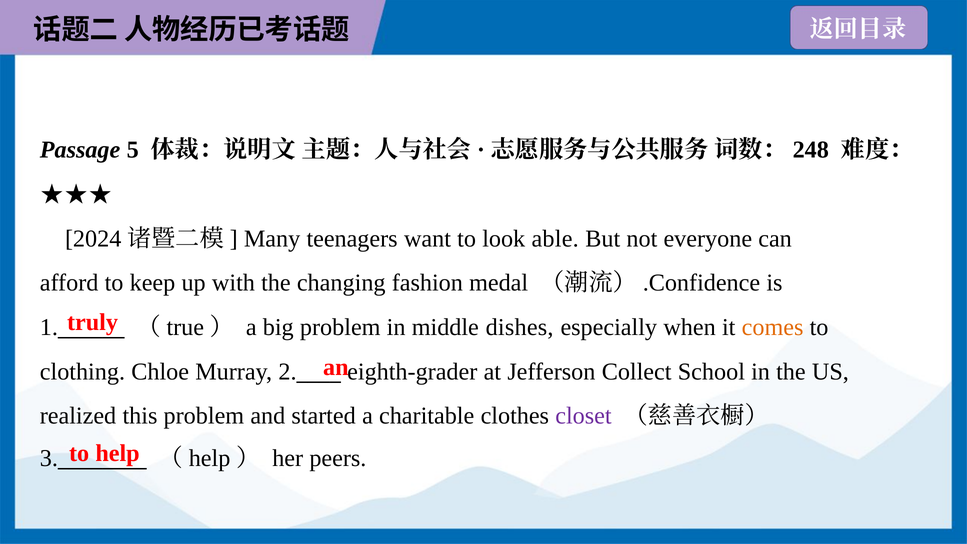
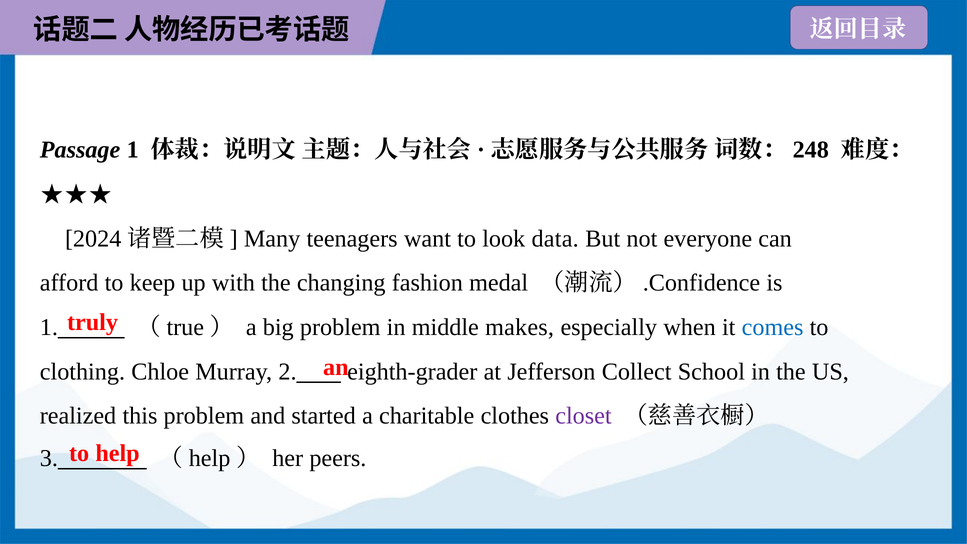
Passage 5: 5 -> 1 (133, 150)
able: able -> data (555, 239)
dishes: dishes -> makes (520, 327)
comes colour: orange -> blue (773, 327)
